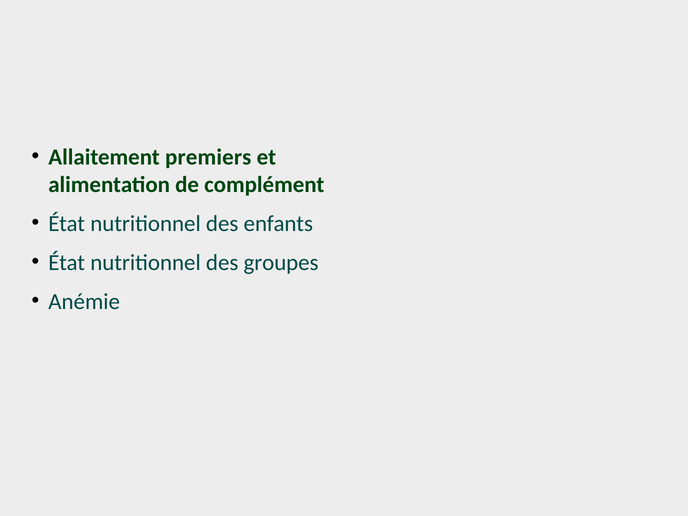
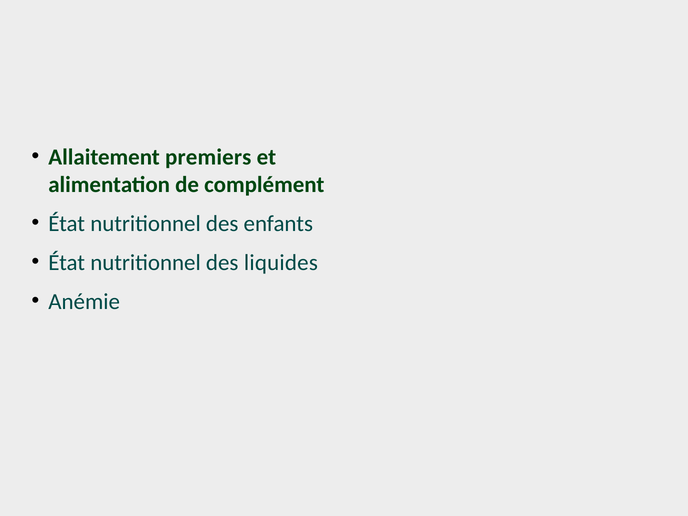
groupes: groupes -> liquides (281, 263)
